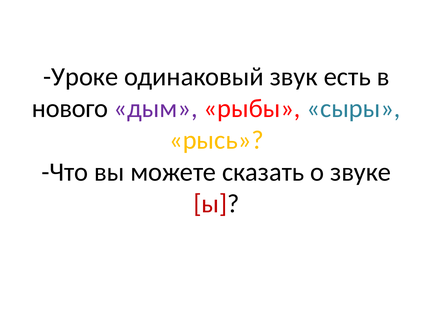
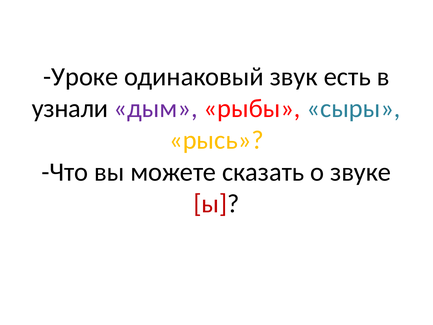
нового: нового -> узнали (70, 108)
